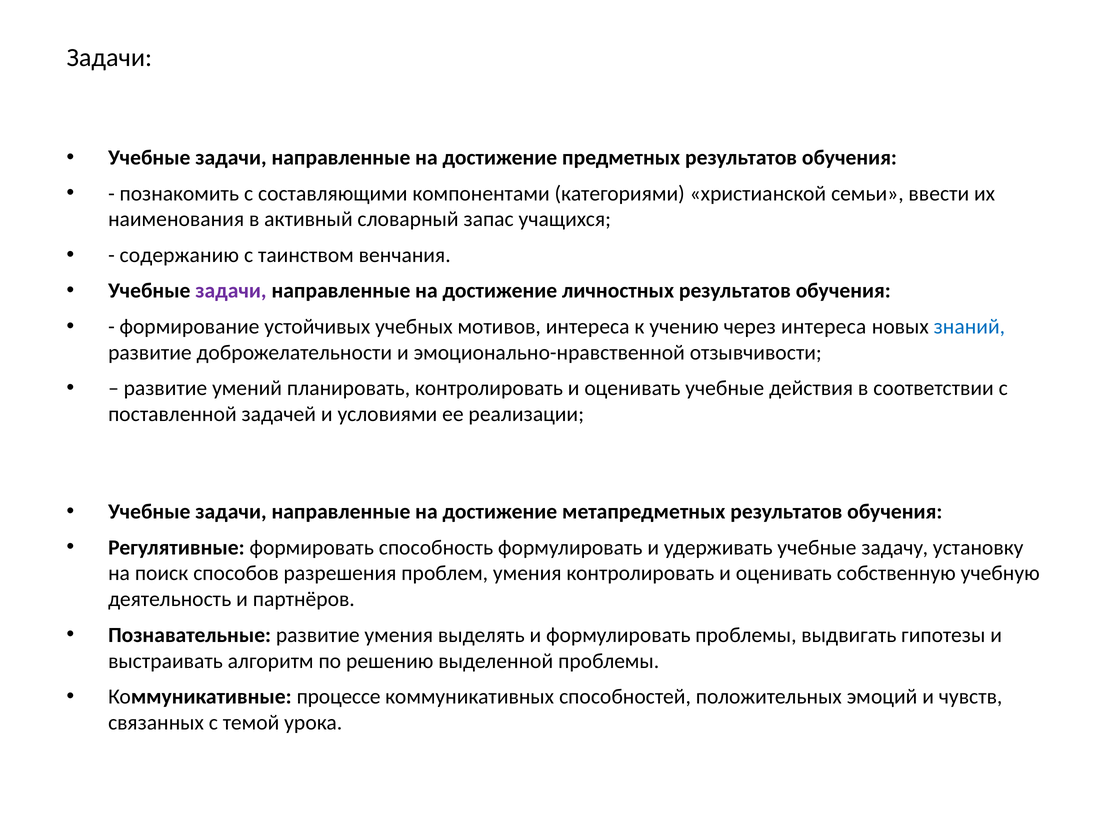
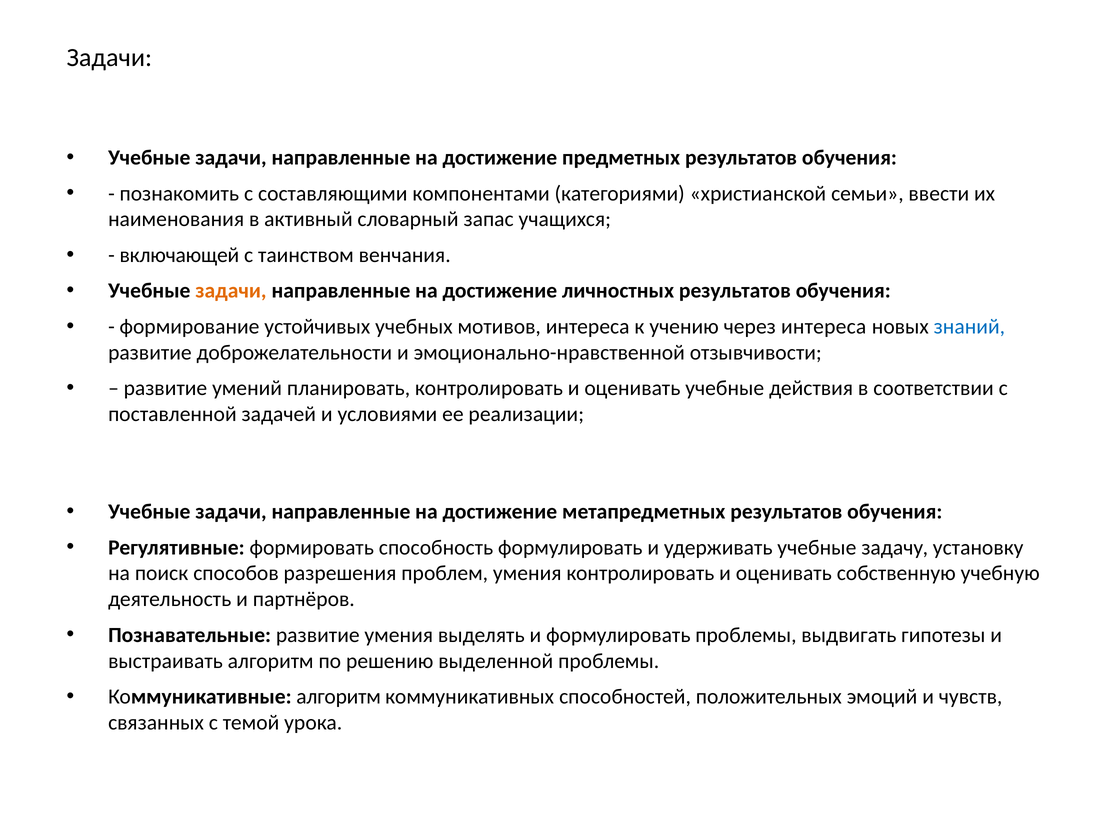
содержанию: содержанию -> включающей (179, 255)
задачи colour: purple -> orange (231, 291)
Коммуникативные процессе: процессе -> алгоритм (339, 696)
